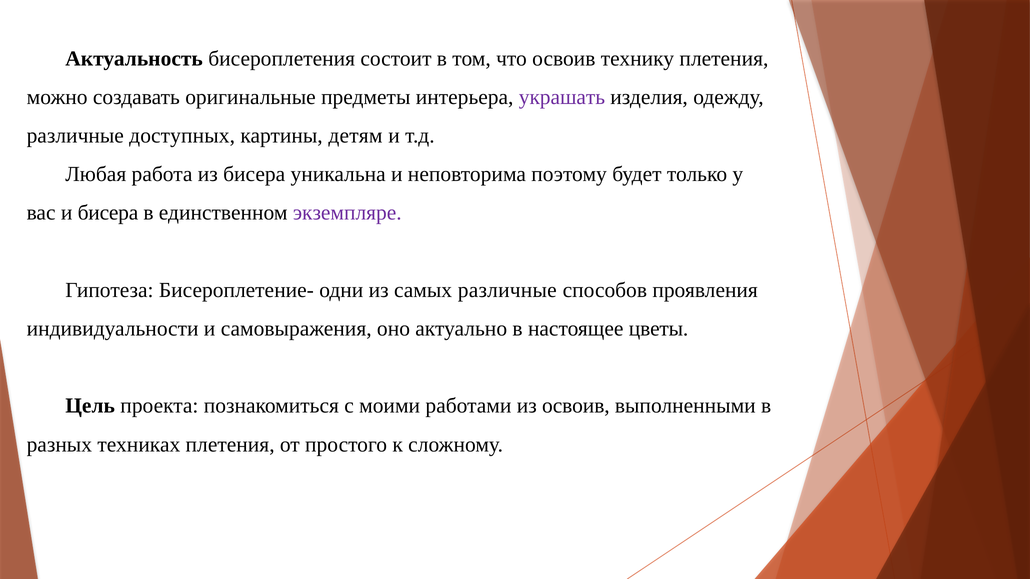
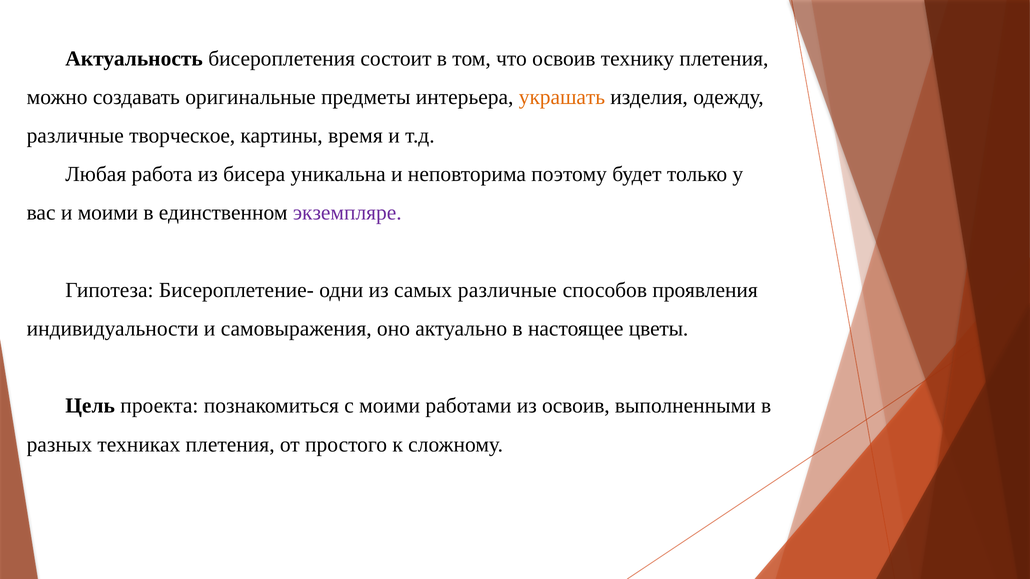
украшать colour: purple -> orange (562, 97)
доступных: доступных -> творческое (182, 136)
детям: детям -> время (355, 136)
и бисера: бисера -> моими (108, 213)
